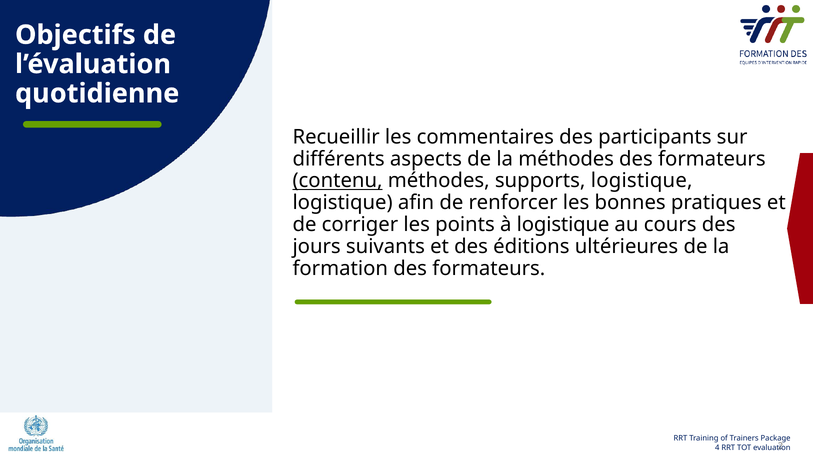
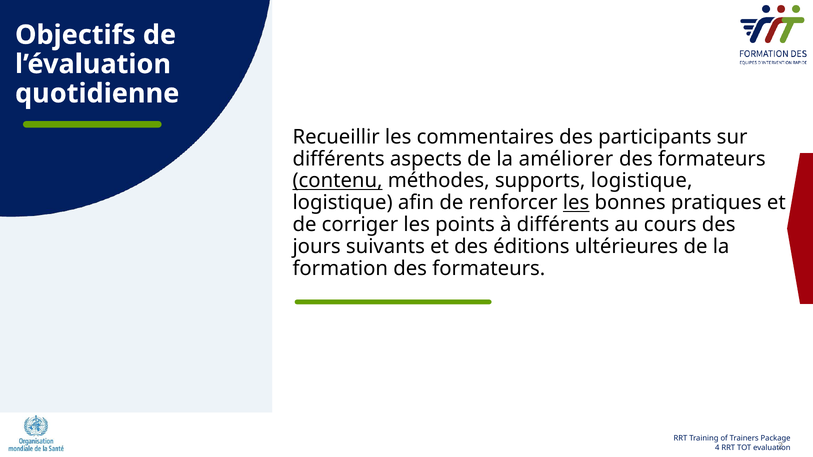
la méthodes: méthodes -> améliorer (566, 159)
les underline: none -> present (576, 203)
à logistique: logistique -> différents (563, 225)
